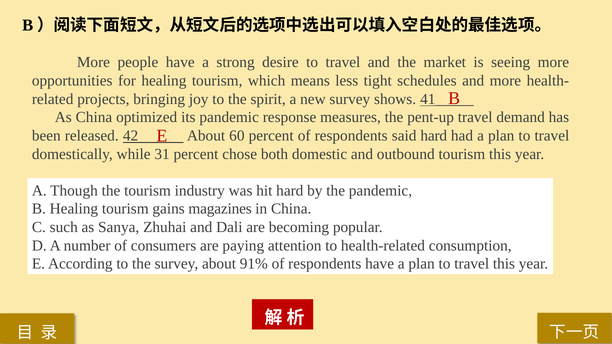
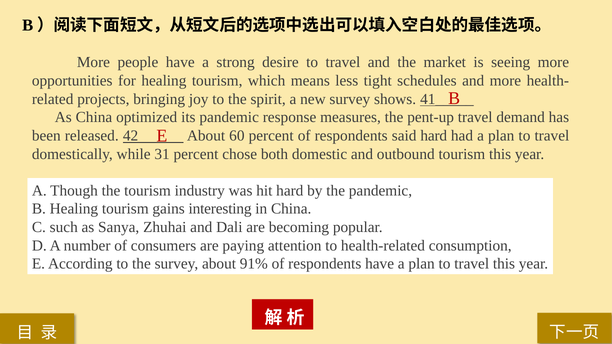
magazines: magazines -> interesting (220, 209)
